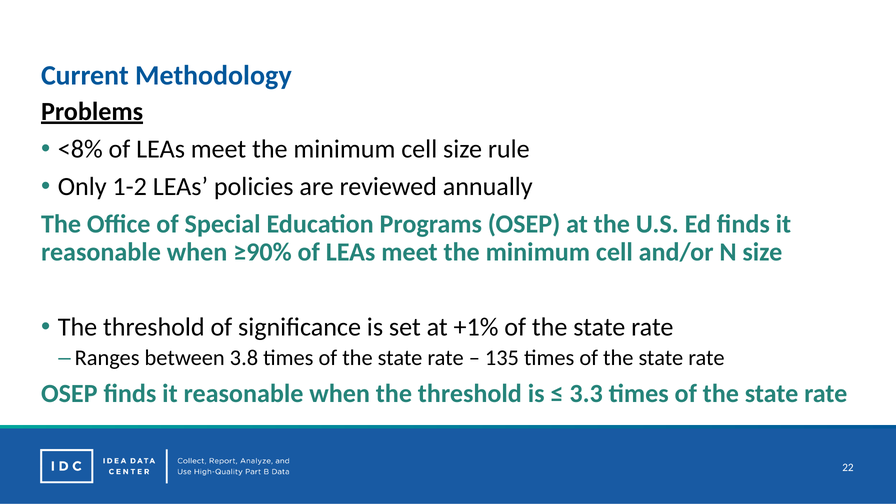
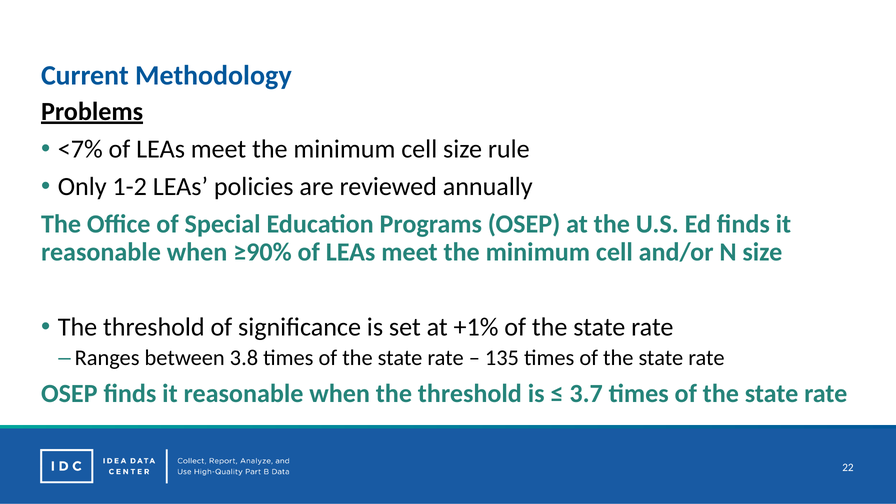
<8%: <8% -> <7% (80, 149)
3.3: 3.3 -> 3.7 (586, 394)
